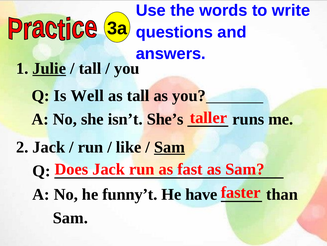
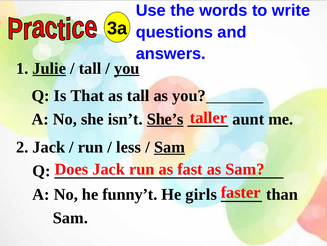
you underline: none -> present (127, 68)
Well: Well -> That (87, 95)
She’s underline: none -> present (165, 119)
runs: runs -> aunt (248, 119)
like: like -> less (129, 147)
have: have -> girls (201, 194)
